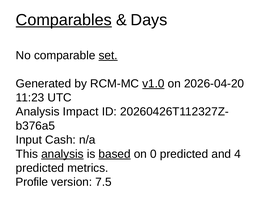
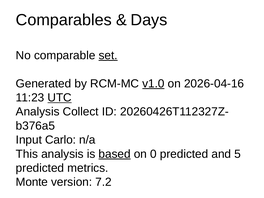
Comparables underline: present -> none (64, 20)
2026-04-20: 2026-04-20 -> 2026-04-16 (214, 84)
UTC underline: none -> present (60, 98)
Impact: Impact -> Collect (81, 112)
Cash: Cash -> Carlo (61, 140)
analysis underline: present -> none (62, 154)
4: 4 -> 5 (238, 154)
Profile: Profile -> Monte (32, 182)
7.5: 7.5 -> 7.2 (104, 182)
